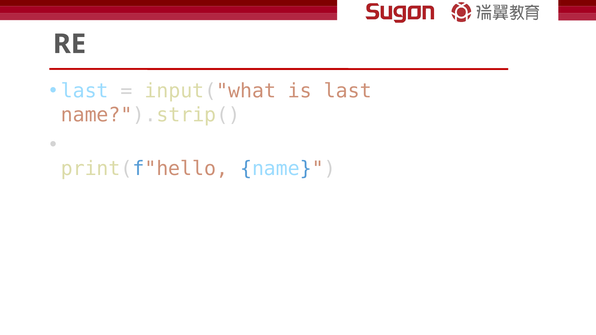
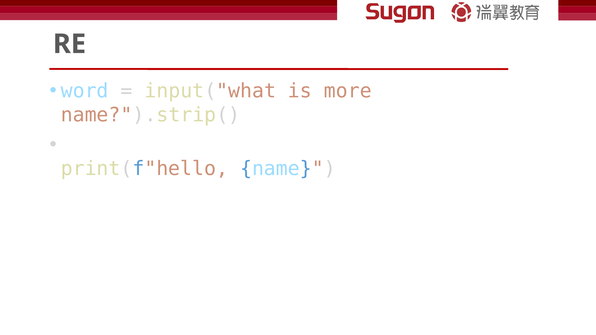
last: last -> word (85, 91)
is last: last -> more (348, 91)
